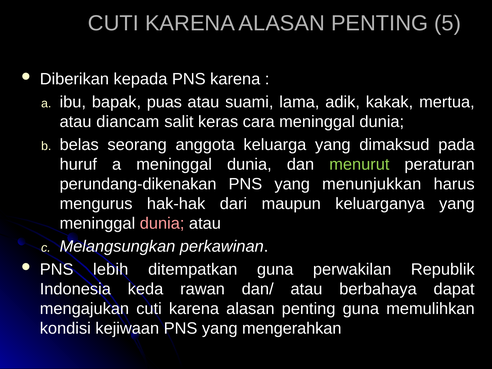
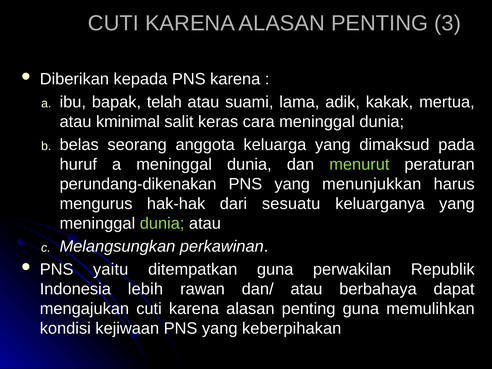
5: 5 -> 3 (448, 23)
puas: puas -> telah (164, 102)
diancam: diancam -> kminimal (128, 122)
maupun: maupun -> sesuatu (291, 204)
dunia colour: pink -> light green (162, 223)
lebih: lebih -> yaitu (111, 269)
keda: keda -> lebih (145, 289)
mengerahkan: mengerahkan -> keberpihakan (292, 328)
